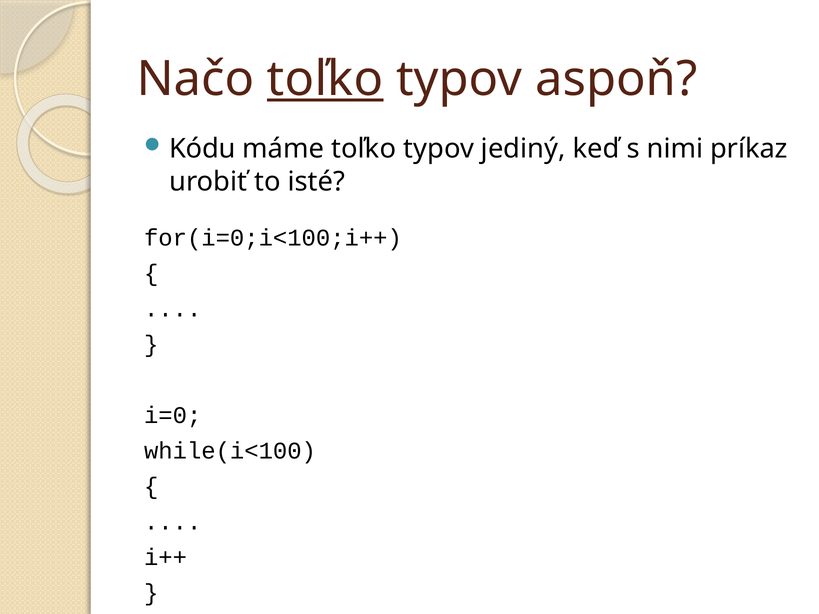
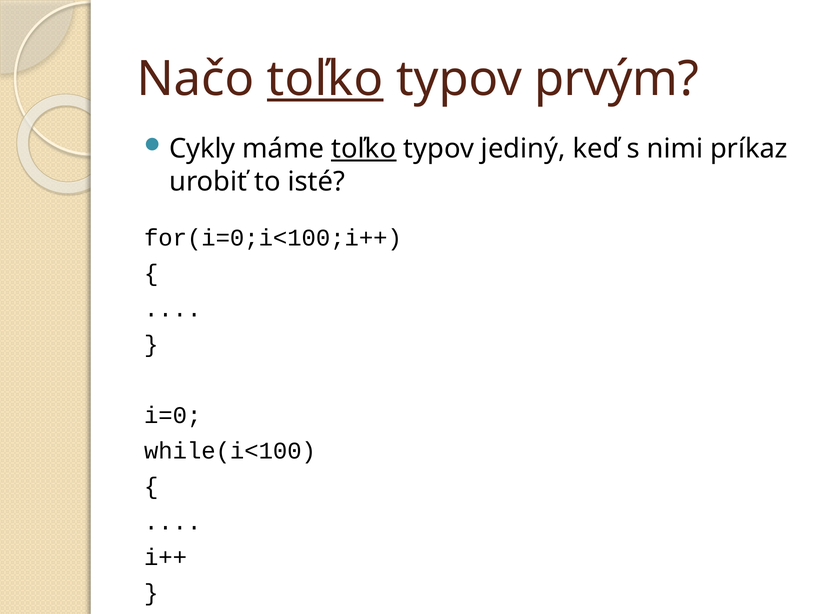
aspoň: aspoň -> prvým (617, 79)
Kódu: Kódu -> Cykly (202, 149)
toľko underline: none -> present (364, 149)
